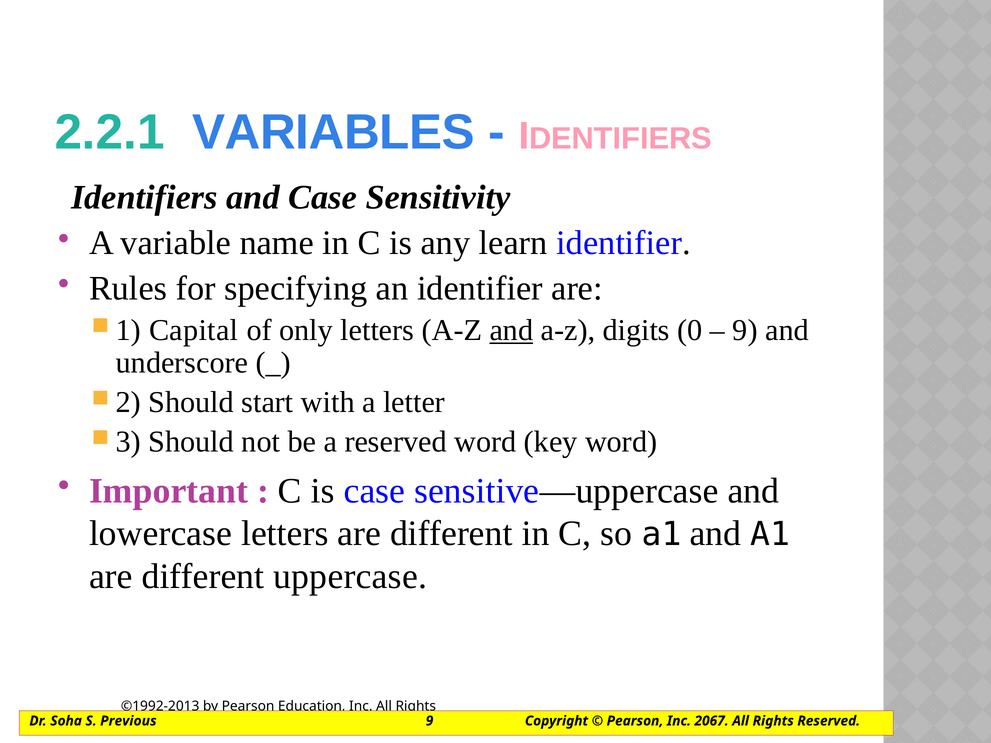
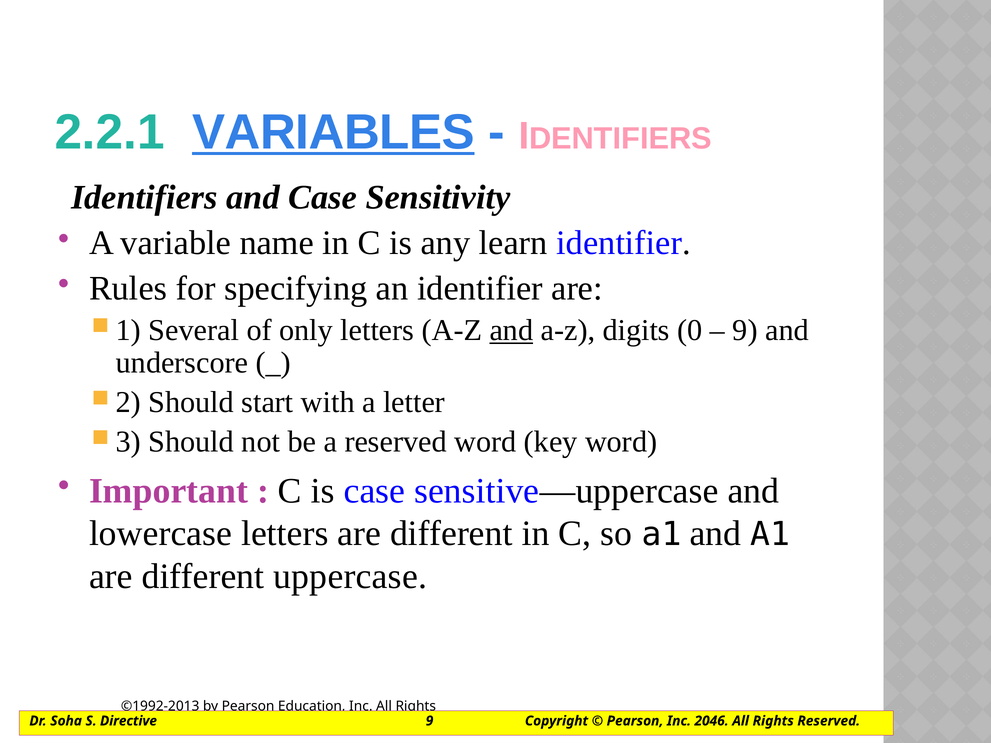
VARIABLES underline: none -> present (333, 132)
Capital: Capital -> Several (194, 330)
Previous: Previous -> Directive (128, 721)
2067: 2067 -> 2046 (712, 721)
